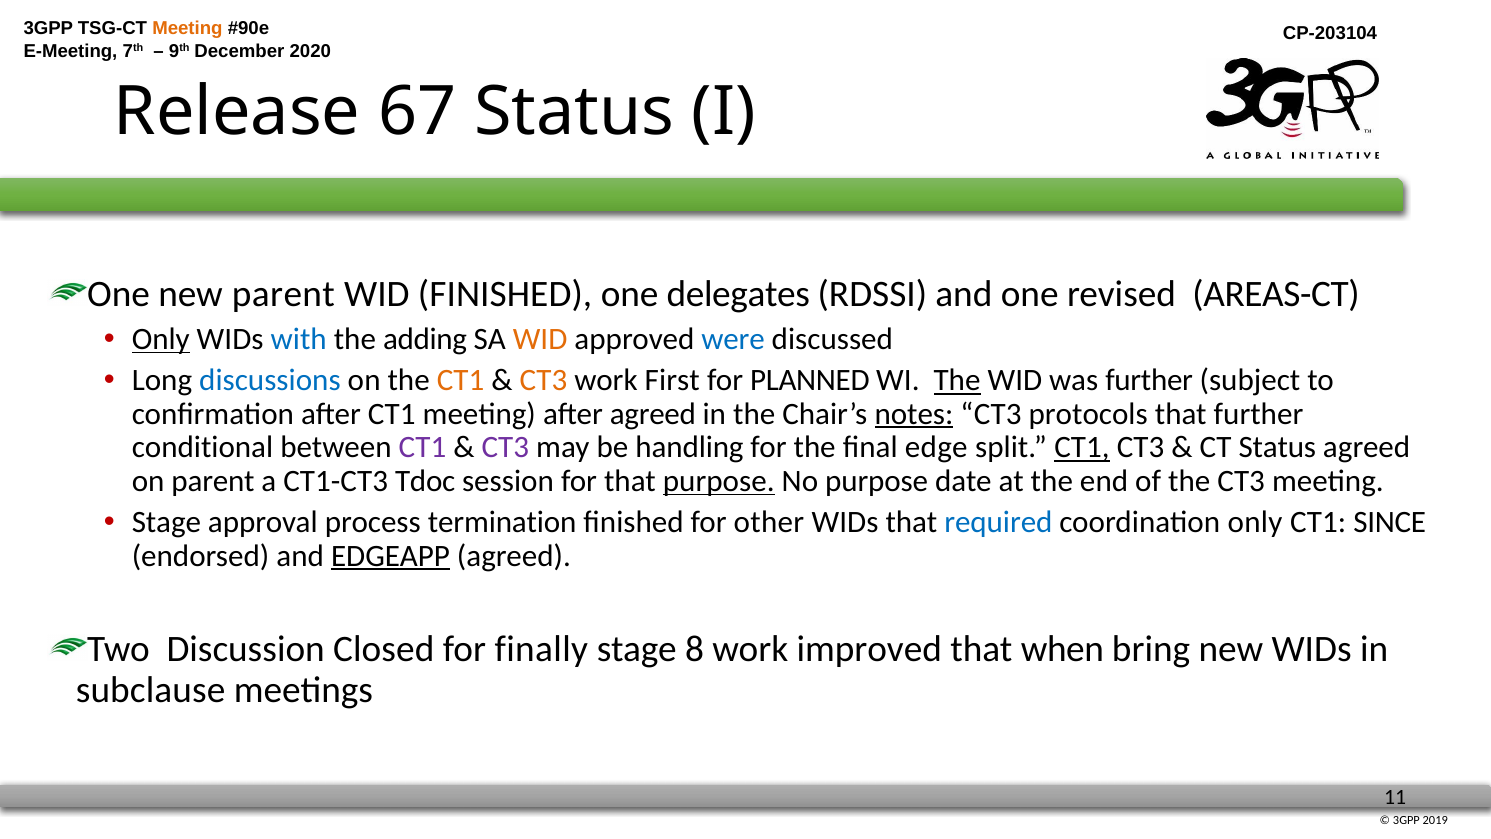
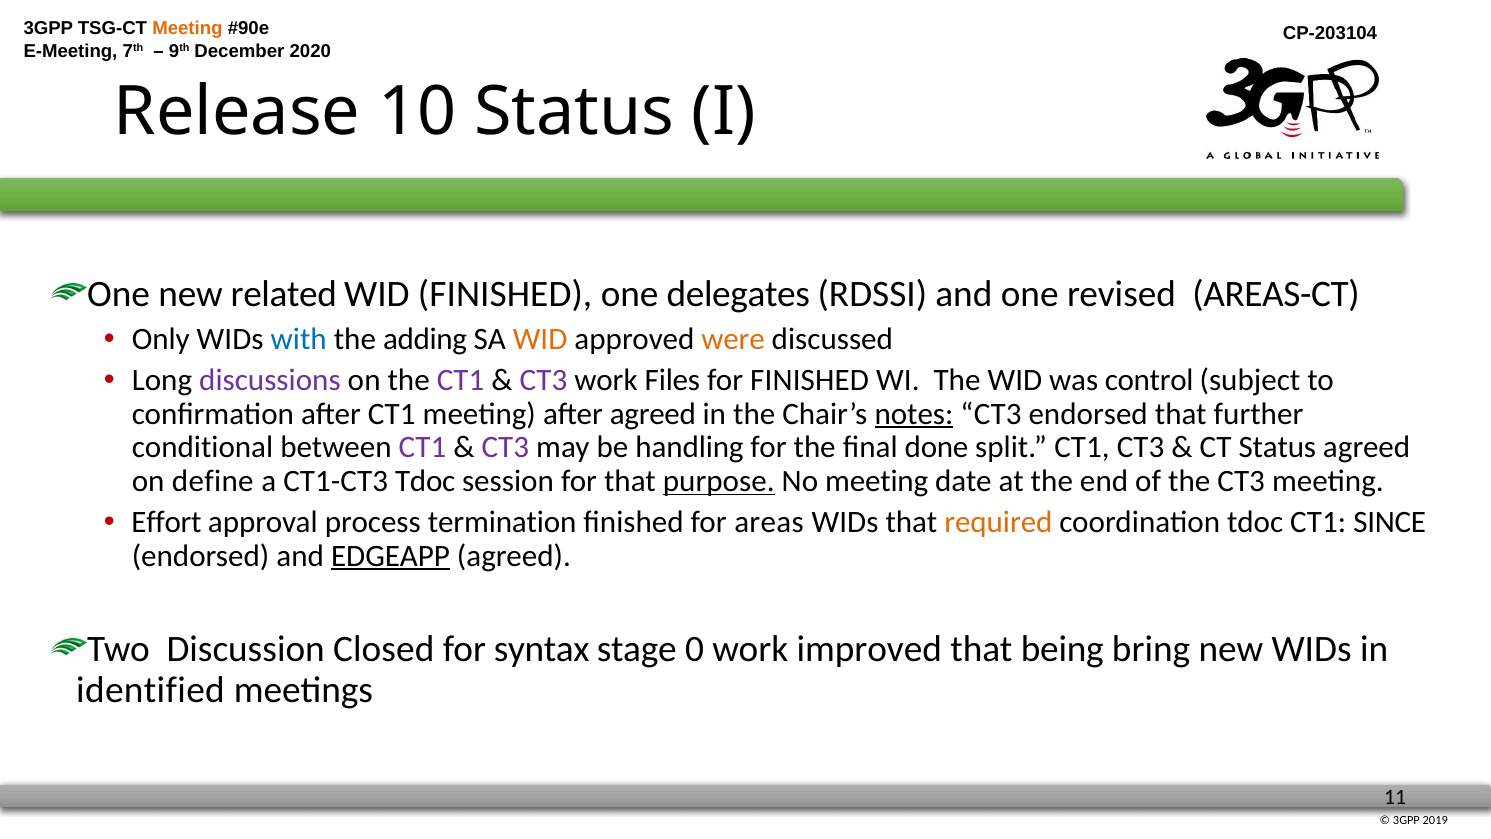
67: 67 -> 10 (417, 112)
new parent: parent -> related (284, 294)
Only underline: present -> none (161, 339)
were colour: blue -> orange (733, 339)
discussions colour: blue -> purple (270, 380)
CT1 colour: orange -> purple (461, 380)
CT3 colour: orange -> purple (543, 380)
First: First -> Files (672, 380)
for PLANNED: PLANNED -> FINISHED (810, 380)
The underline: present -> none (957, 380)
was further: further -> control (1149, 380)
CT3 protocols: protocols -> endorsed (1088, 414)
edge: edge -> done (937, 447)
CT1 underline: present -> none (1082, 447)
on parent: parent -> define (213, 481)
No purpose: purpose -> meeting (877, 481)
Stage: Stage -> Effort (167, 522)
other: other -> areas (769, 522)
required colour: blue -> orange (998, 522)
coordination only: only -> tdoc (1255, 522)
finally: finally -> syntax (542, 649)
8: 8 -> 0 (694, 649)
when: when -> being (1062, 649)
subclause: subclause -> identified (150, 690)
